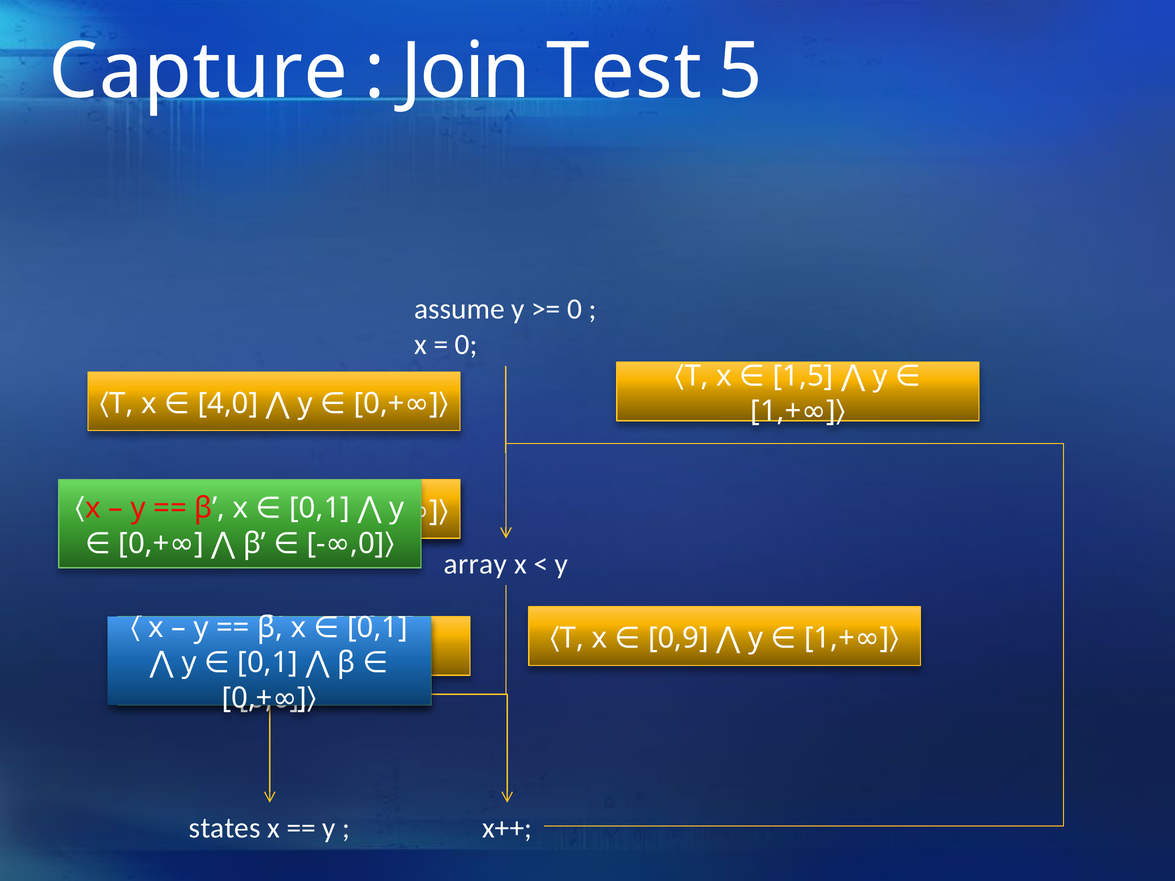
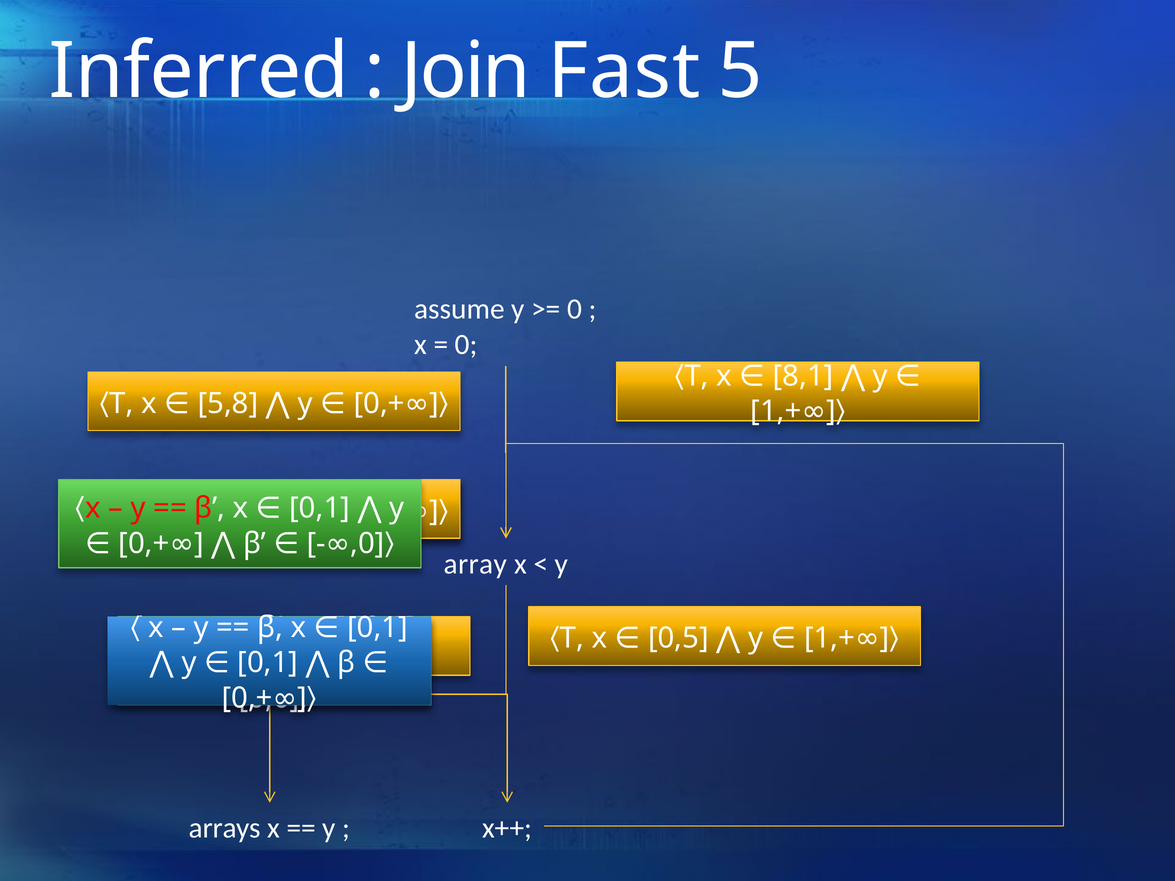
Capture: Capture -> Inferred (199, 71)
Test: Test -> Fast (624, 71)
1,5: 1,5 -> 8,1 (803, 376)
4,0: 4,0 -> 5,8 (228, 403)
0,9: 0,9 -> 0,5 (678, 638)
states: states -> arrays (225, 828)
